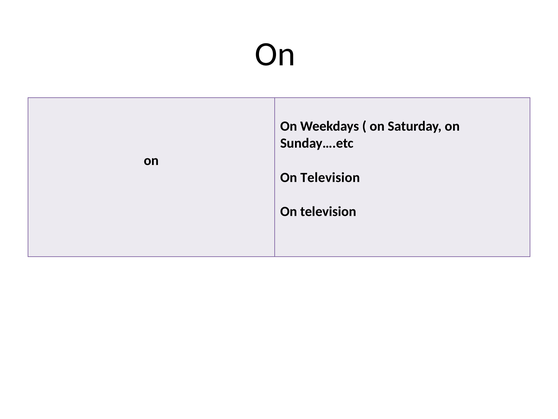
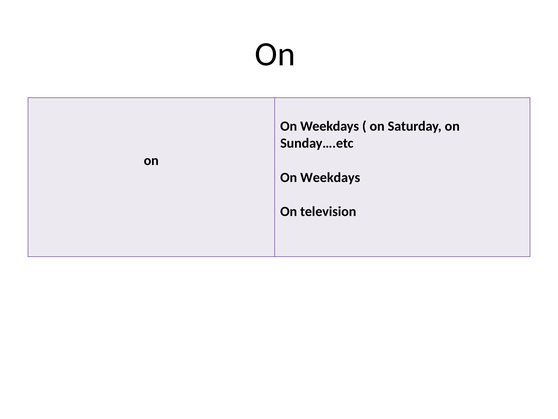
Television: Television -> Weekdays (330, 177)
